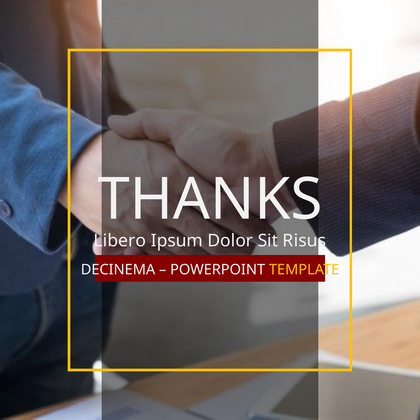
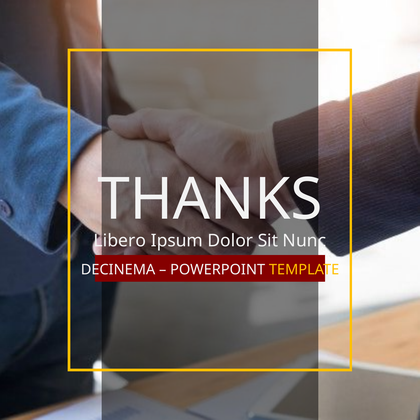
Risus: Risus -> Nunc (304, 241)
